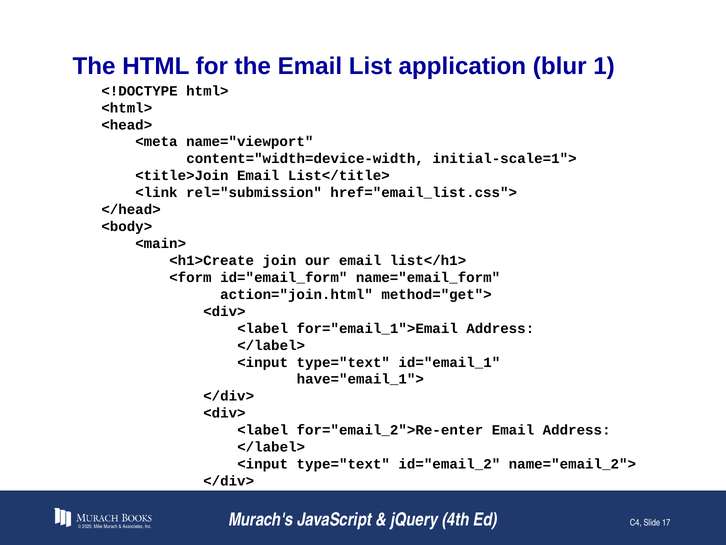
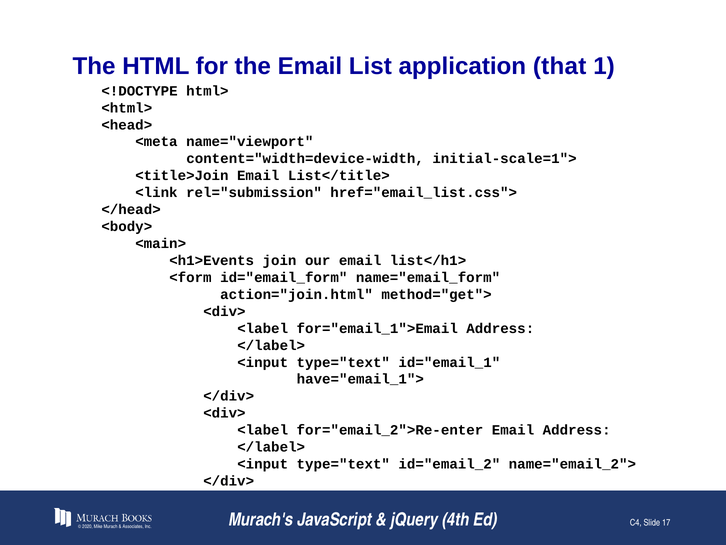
blur: blur -> that (560, 66)
<h1>Create: <h1>Create -> <h1>Events (212, 260)
